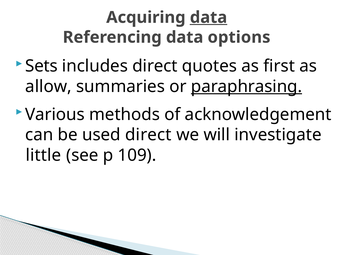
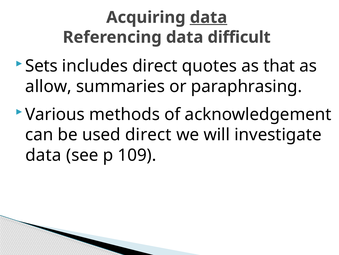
options: options -> difficult (239, 37)
first: first -> that (279, 66)
paraphrasing underline: present -> none (247, 86)
little: little -> data (43, 155)
